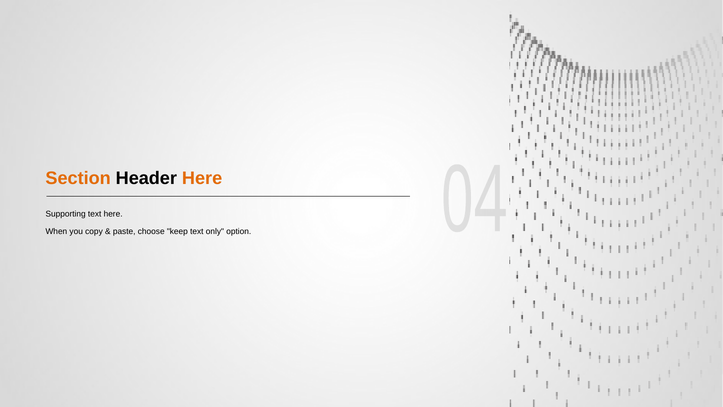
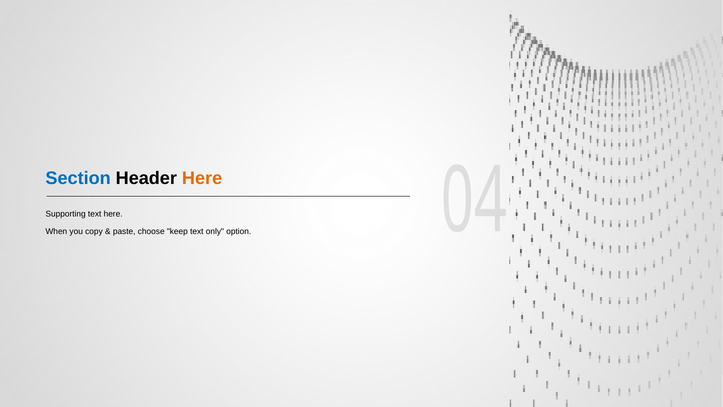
Section colour: orange -> blue (78, 178)
